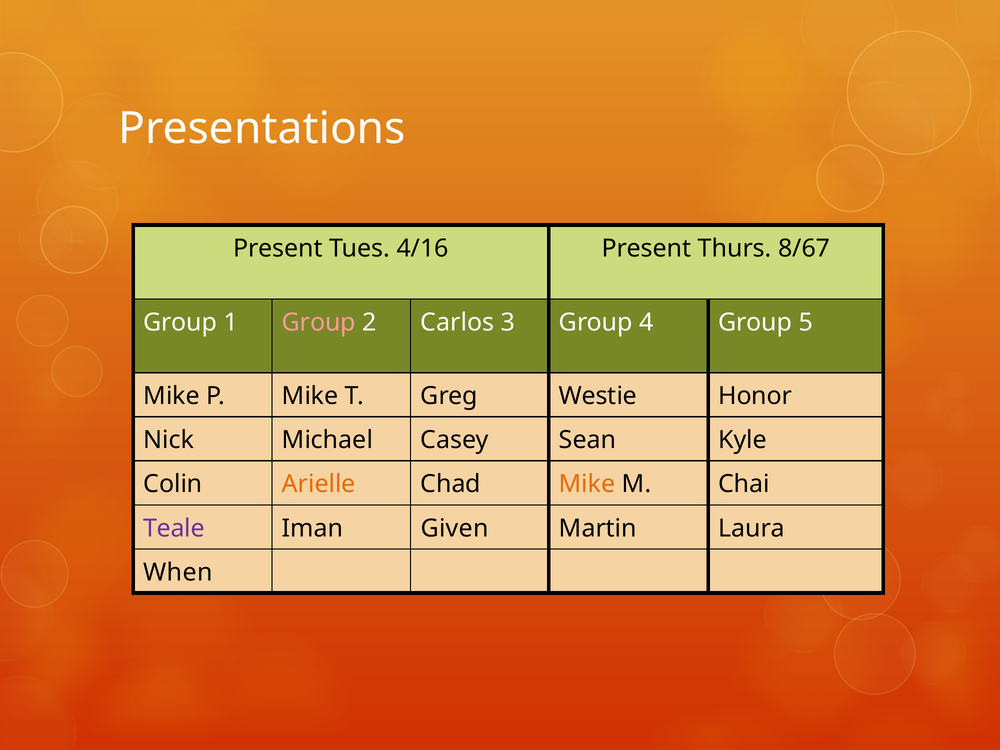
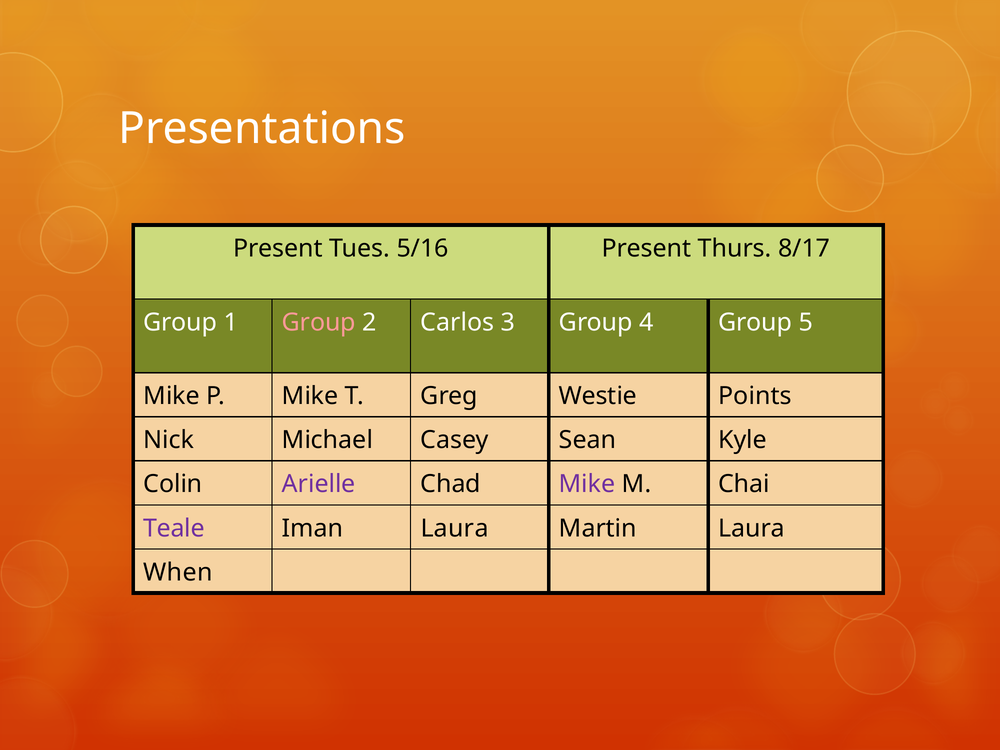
4/16: 4/16 -> 5/16 (423, 248)
8/67: 8/67 -> 8/17 (804, 248)
Honor: Honor -> Points (755, 396)
Arielle colour: orange -> purple (319, 484)
Mike colour: orange -> purple (587, 484)
Iman Given: Given -> Laura (455, 528)
